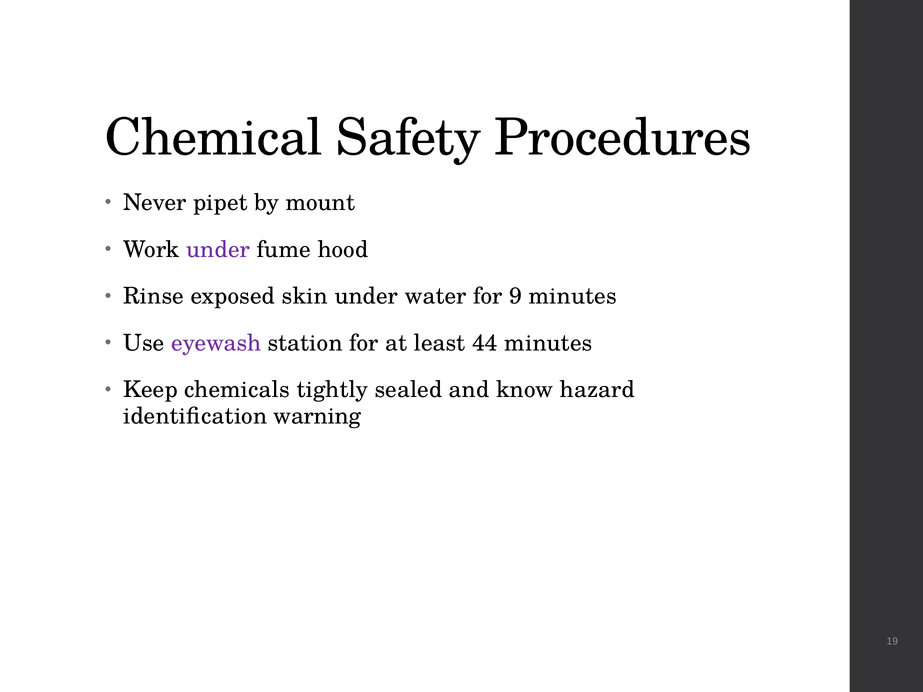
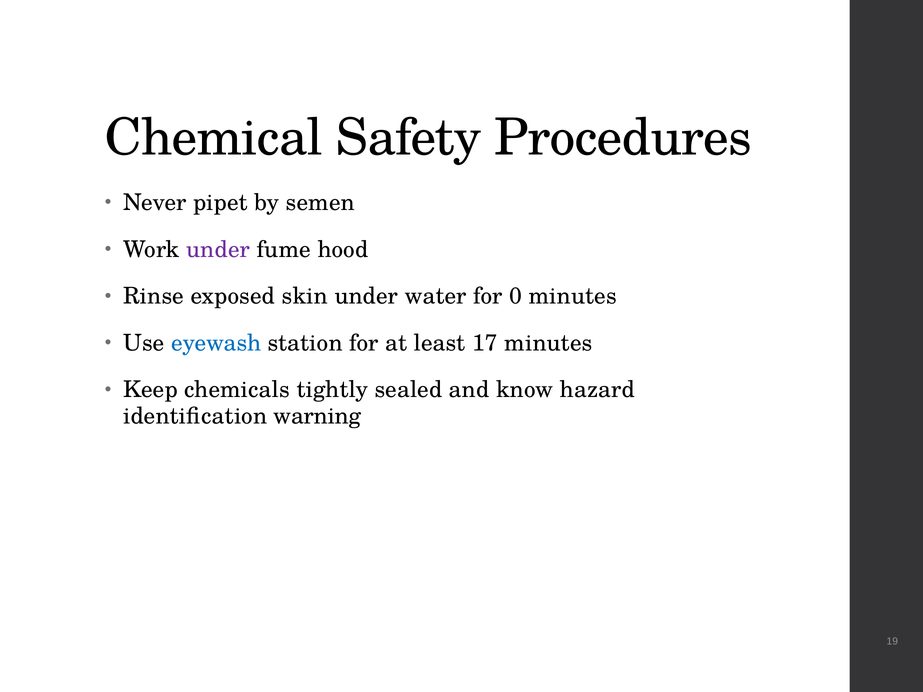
mount: mount -> semen (320, 203)
9: 9 -> 0 (516, 296)
eyewash colour: purple -> blue (216, 343)
44: 44 -> 17 (485, 343)
